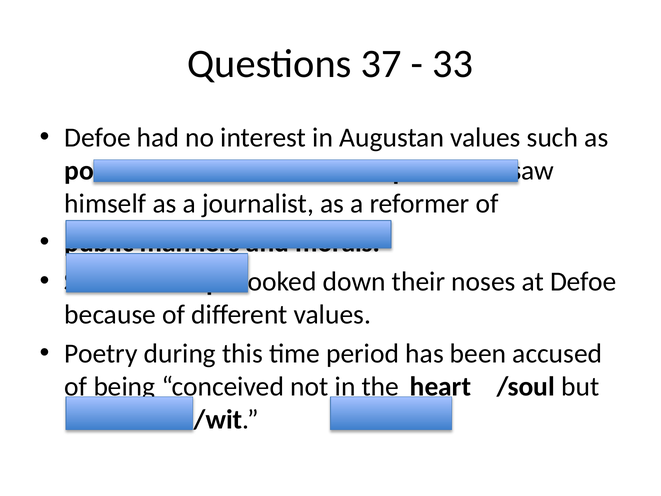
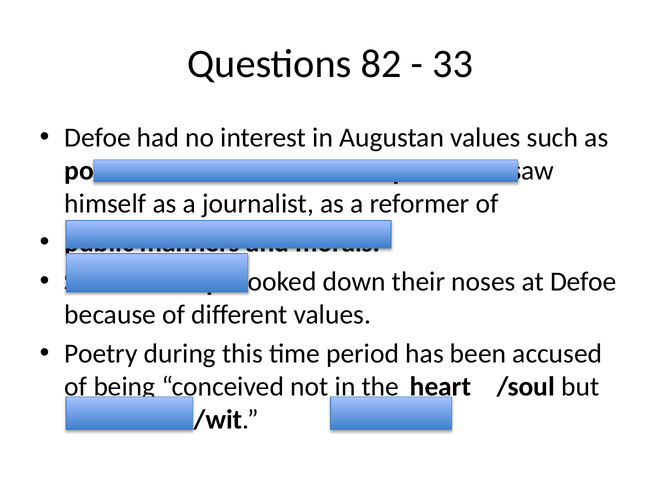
37: 37 -> 82 (381, 64)
